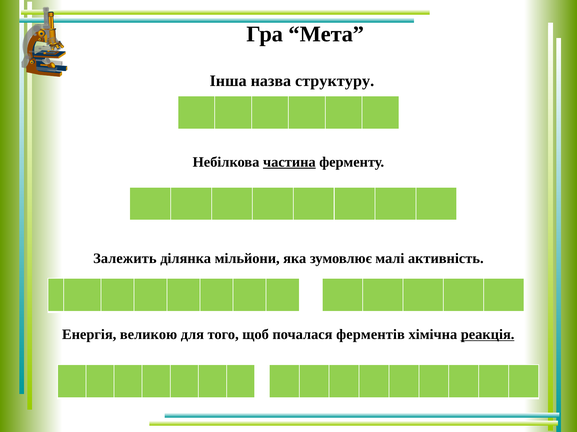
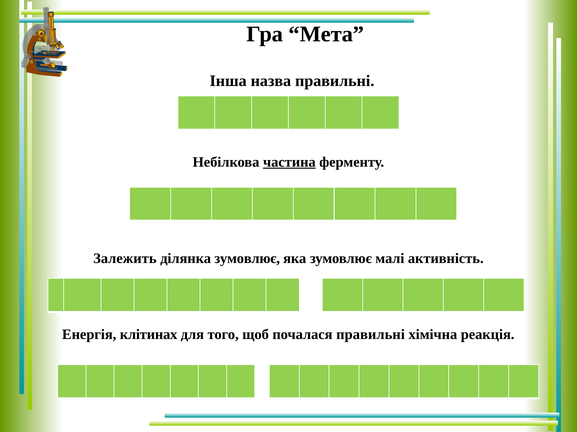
назва структуру: структуру -> правильні (335, 81)
ділянка мільйони: мільйони -> зумовлює (247, 259)
великою: великою -> клітинах (149, 335)
почалася ферментів: ферментів -> правильні (371, 335)
реакція underline: present -> none (488, 335)
